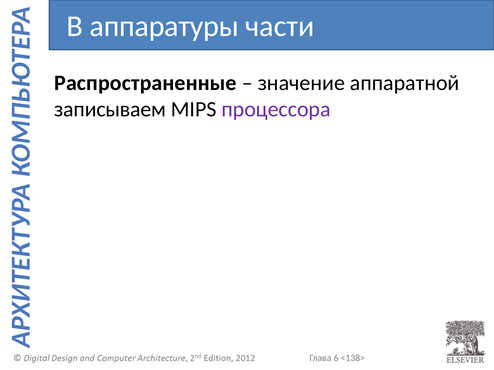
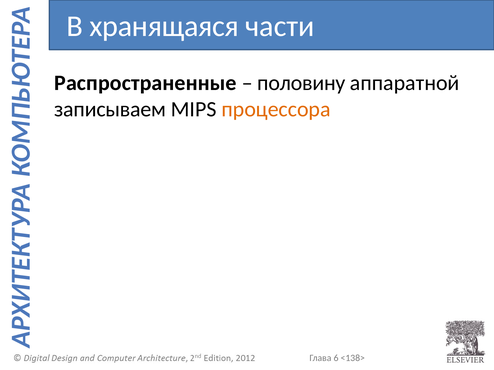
аппаратуры: аппаратуры -> хранящаяся (164, 26)
значение: значение -> половину (301, 83)
процессора colour: purple -> orange (276, 109)
